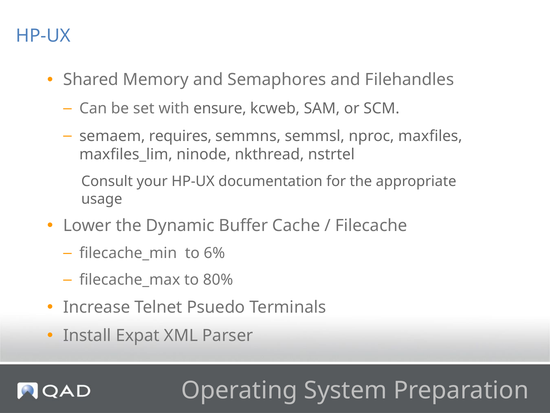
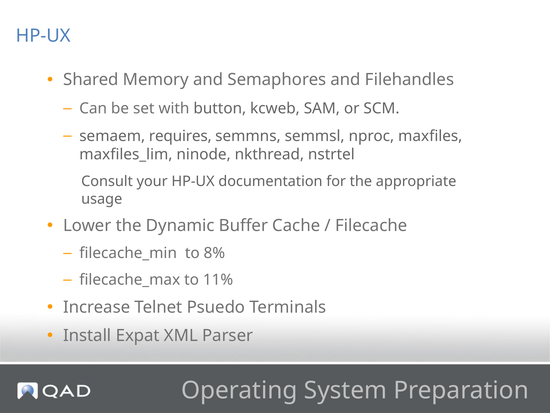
ensure: ensure -> button (220, 108)
6%: 6% -> 8% (214, 253)
80%: 80% -> 11% (218, 279)
